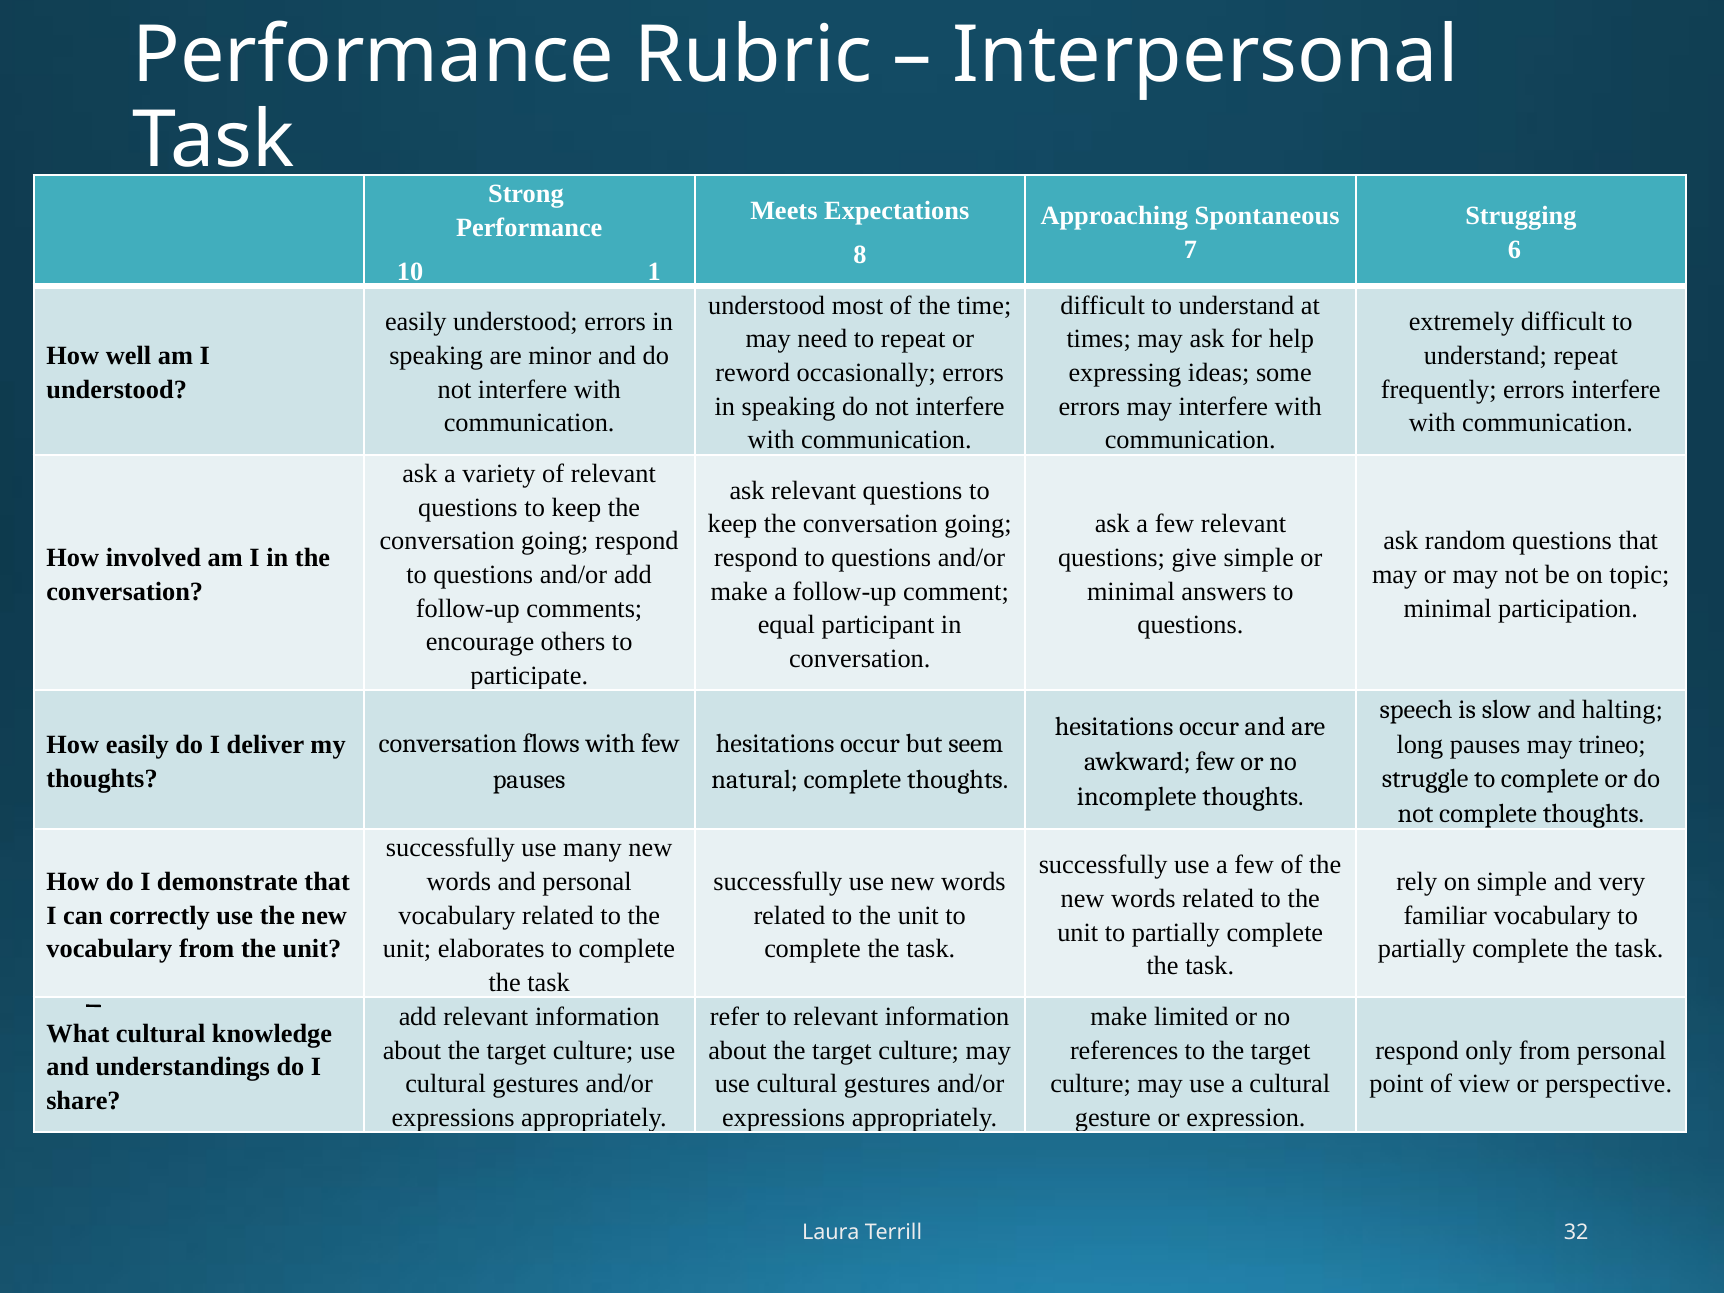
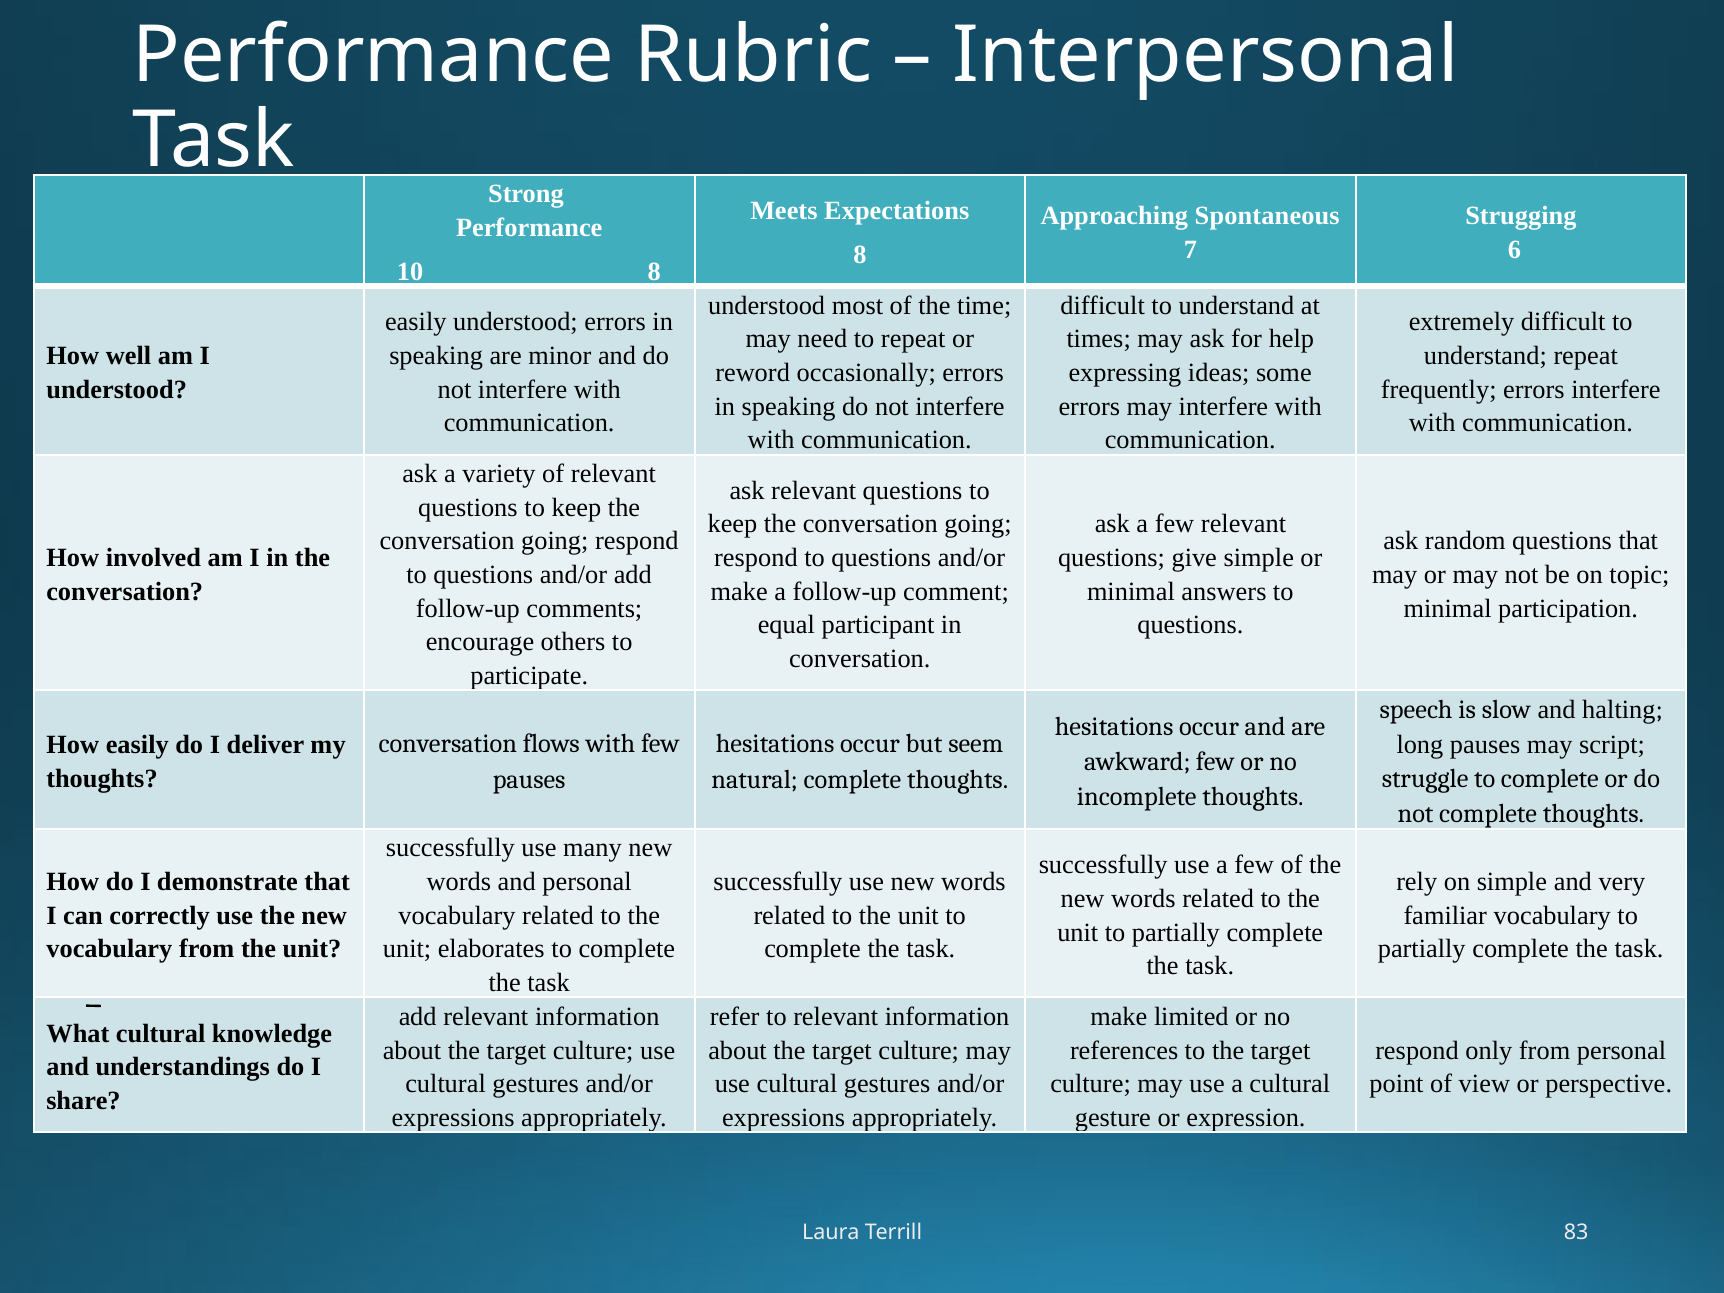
10 1: 1 -> 8 (654, 272)
trineo: trineo -> script (1612, 745)
32: 32 -> 83 (1576, 1233)
